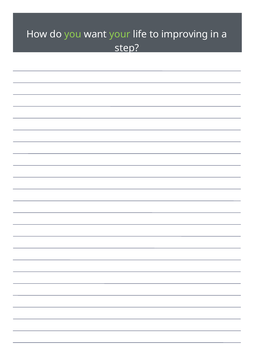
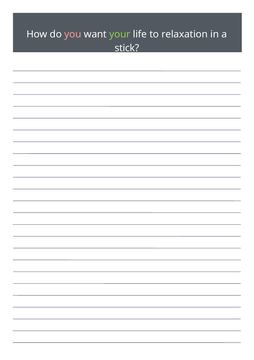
you colour: light green -> pink (73, 34)
improving: improving -> relaxation (185, 34)
step: step -> stick (127, 48)
